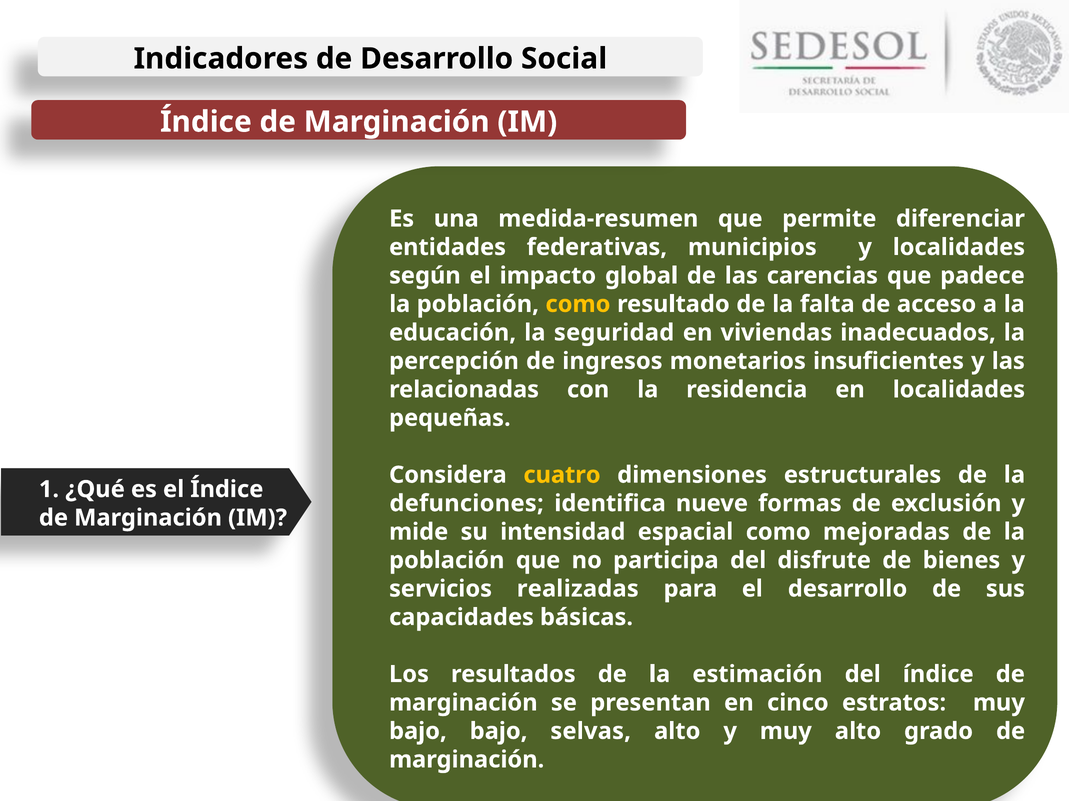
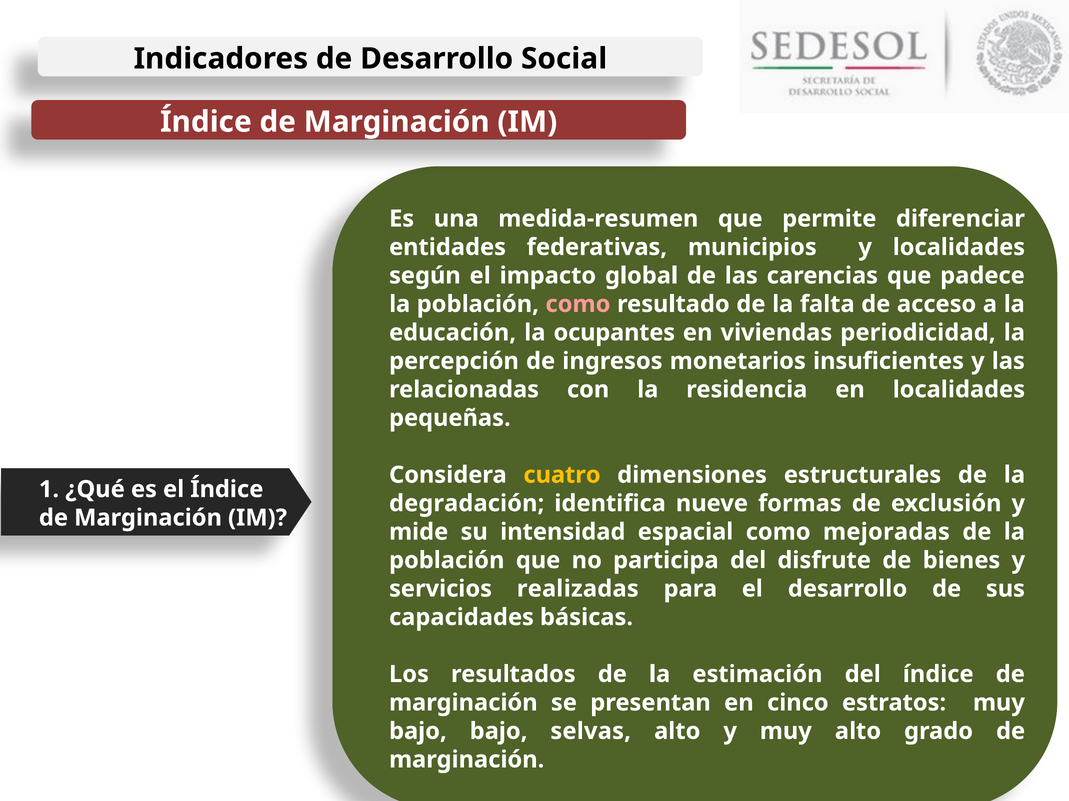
como colour: yellow -> pink (578, 304)
seguridad: seguridad -> ocupantes (614, 333)
inadecuados: inadecuados -> periodicidad (918, 333)
defunciones: defunciones -> degradación (467, 504)
